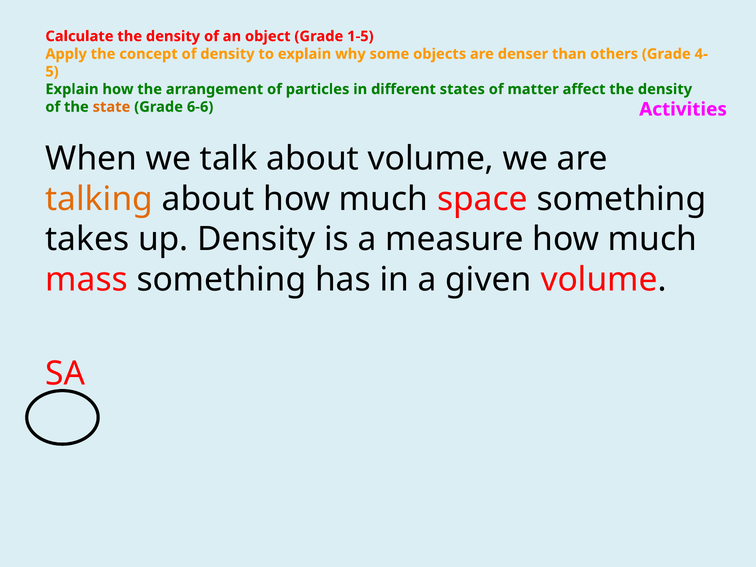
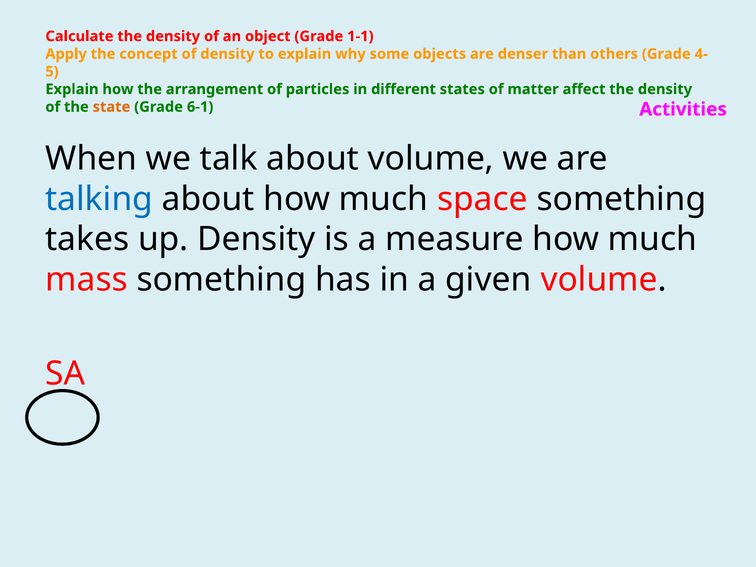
1-5: 1-5 -> 1-1 (360, 36)
6-6: 6-6 -> 6-1 (200, 107)
talking colour: orange -> blue (99, 199)
